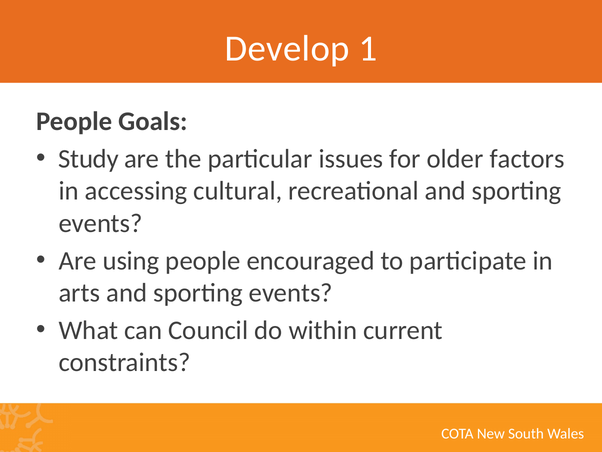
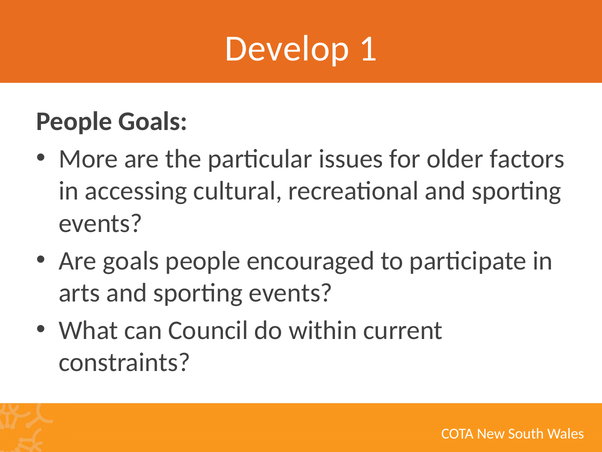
Study: Study -> More (88, 159)
Are using: using -> goals (131, 260)
